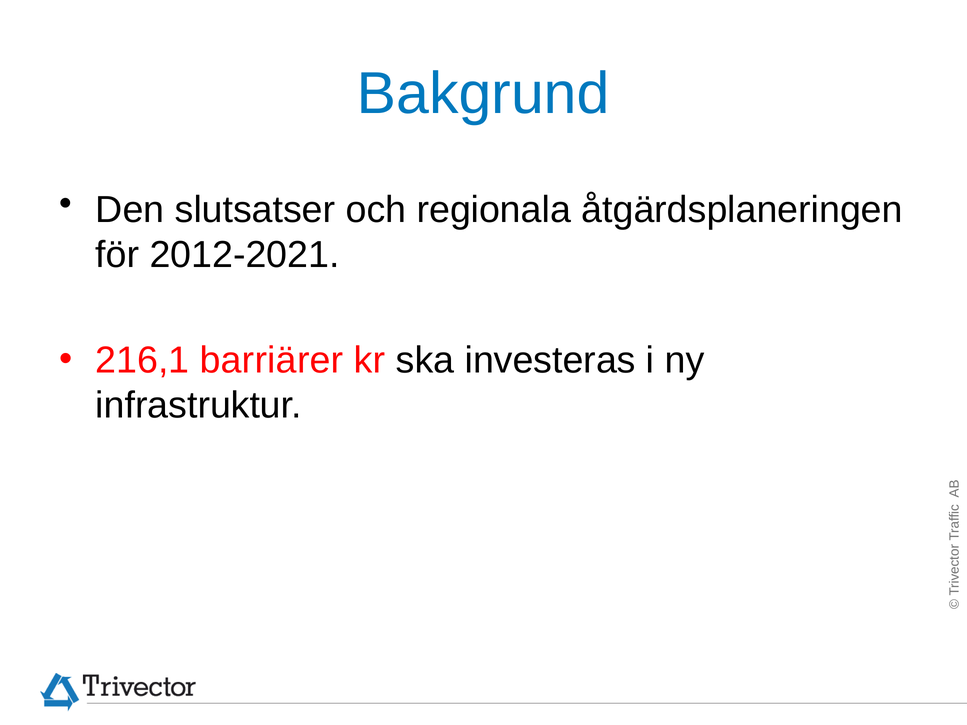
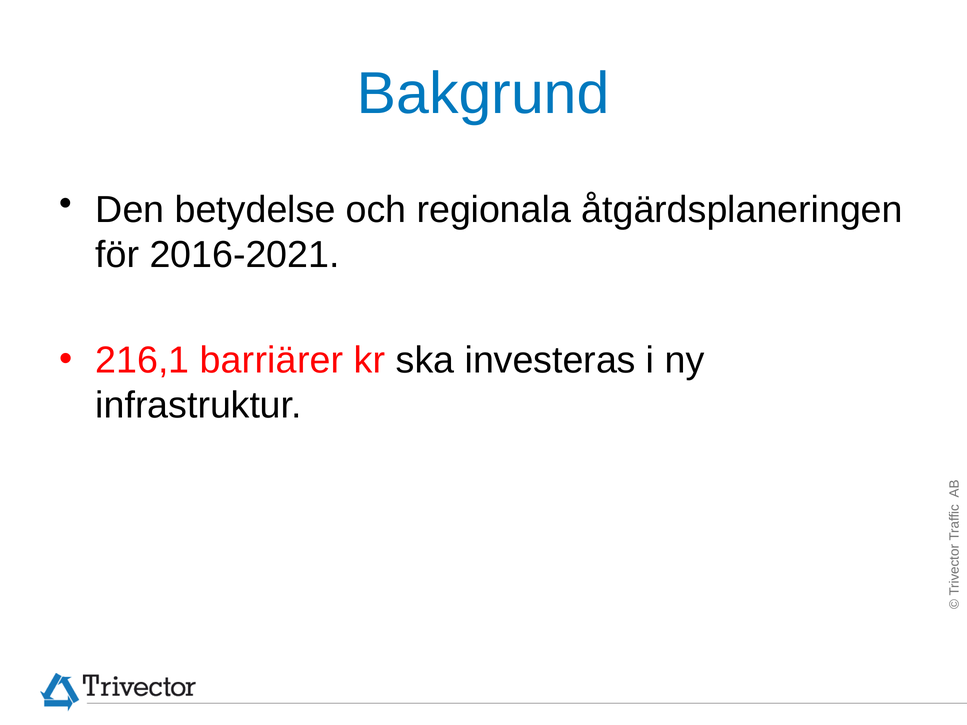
slutsatser: slutsatser -> betydelse (255, 210)
2012-2021: 2012-2021 -> 2016-2021 (244, 255)
